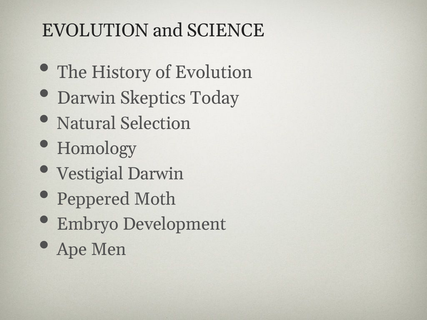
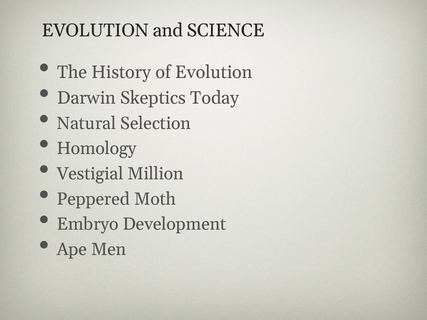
Vestigial Darwin: Darwin -> Million (156, 174)
